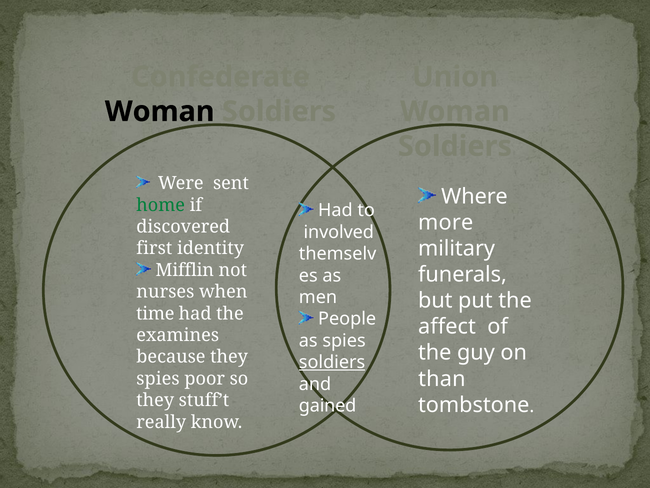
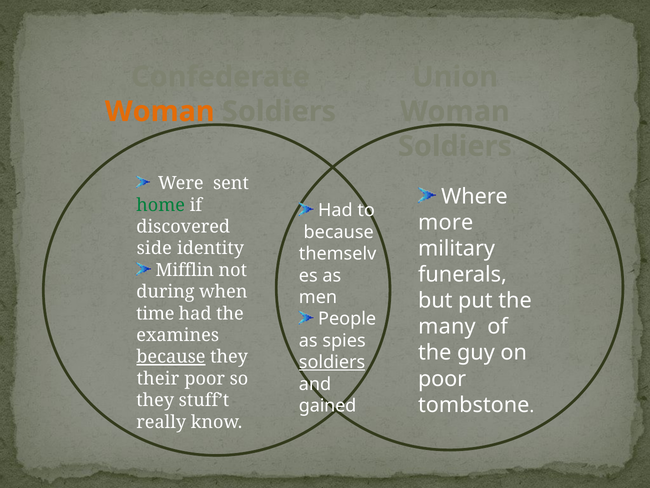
Woman colour: black -> orange (160, 111)
involved: involved -> because (339, 232)
first: first -> side (154, 248)
nurses: nurses -> during (165, 292)
affect: affect -> many (447, 326)
because underline: none -> present (171, 357)
than: than -> poor (442, 378)
spies: spies -> their (158, 378)
